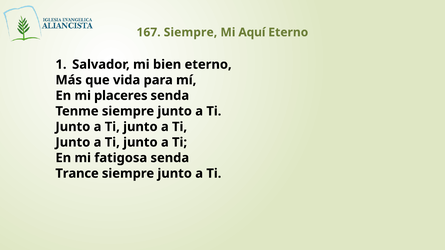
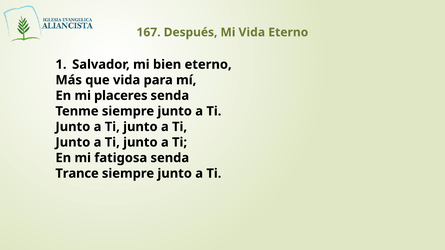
167 Siempre: Siempre -> Después (191, 32)
Mi Aquí: Aquí -> Vida (252, 32)
